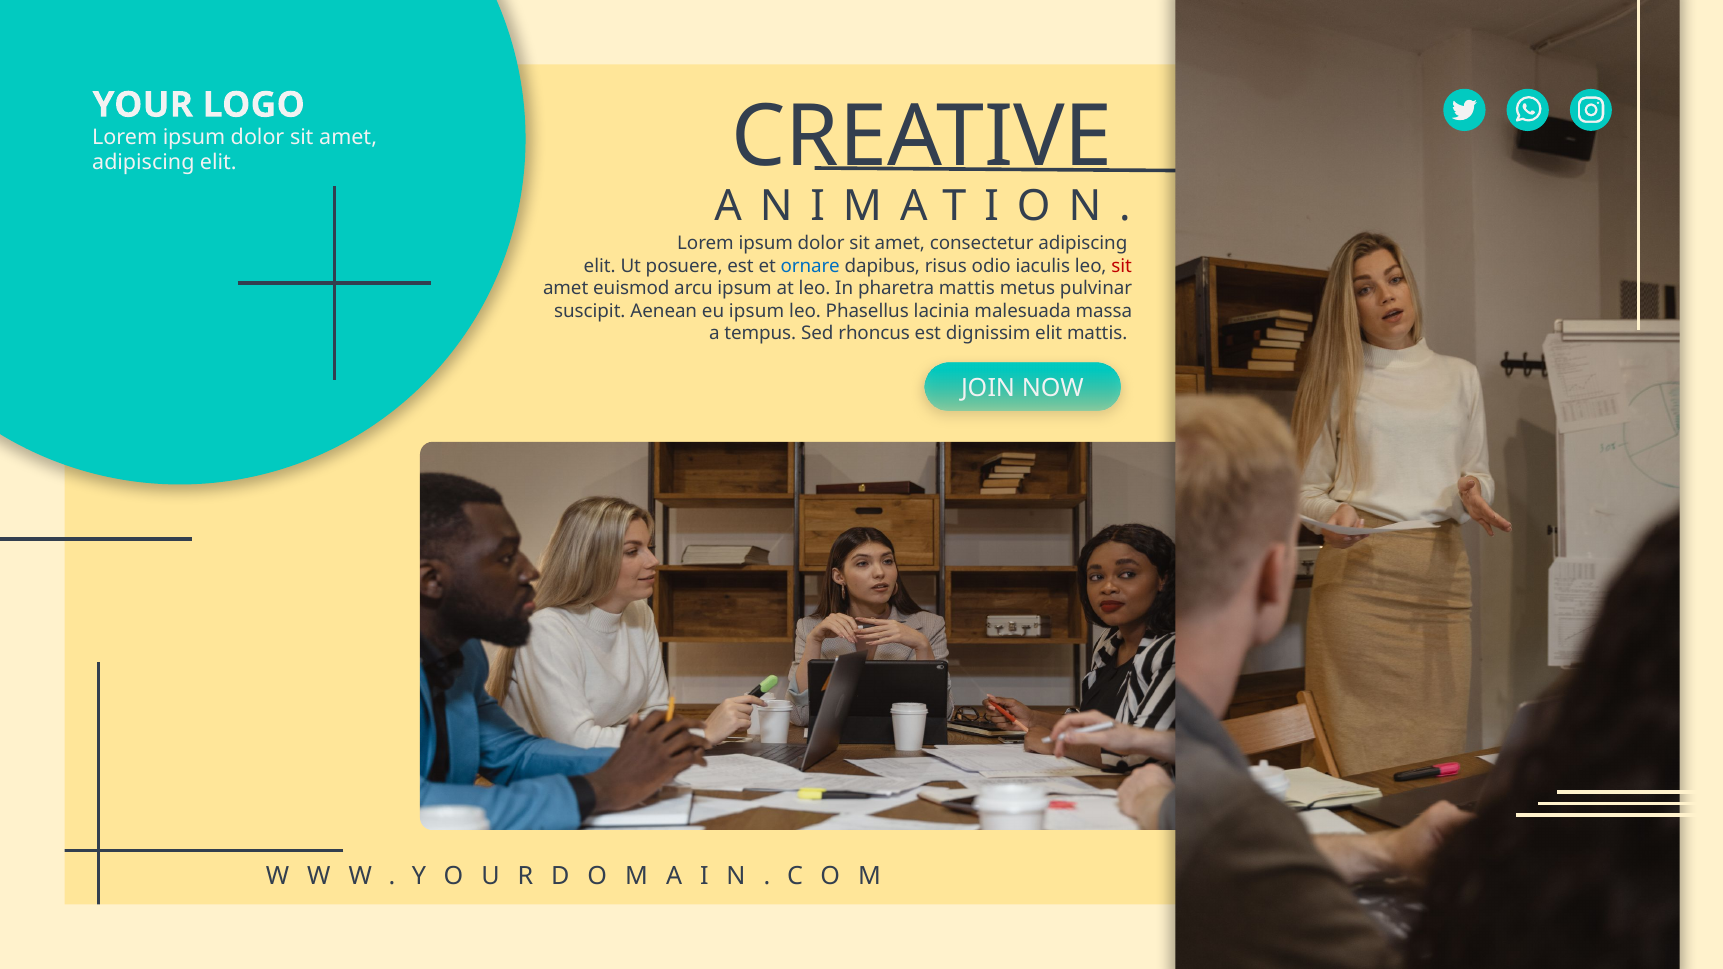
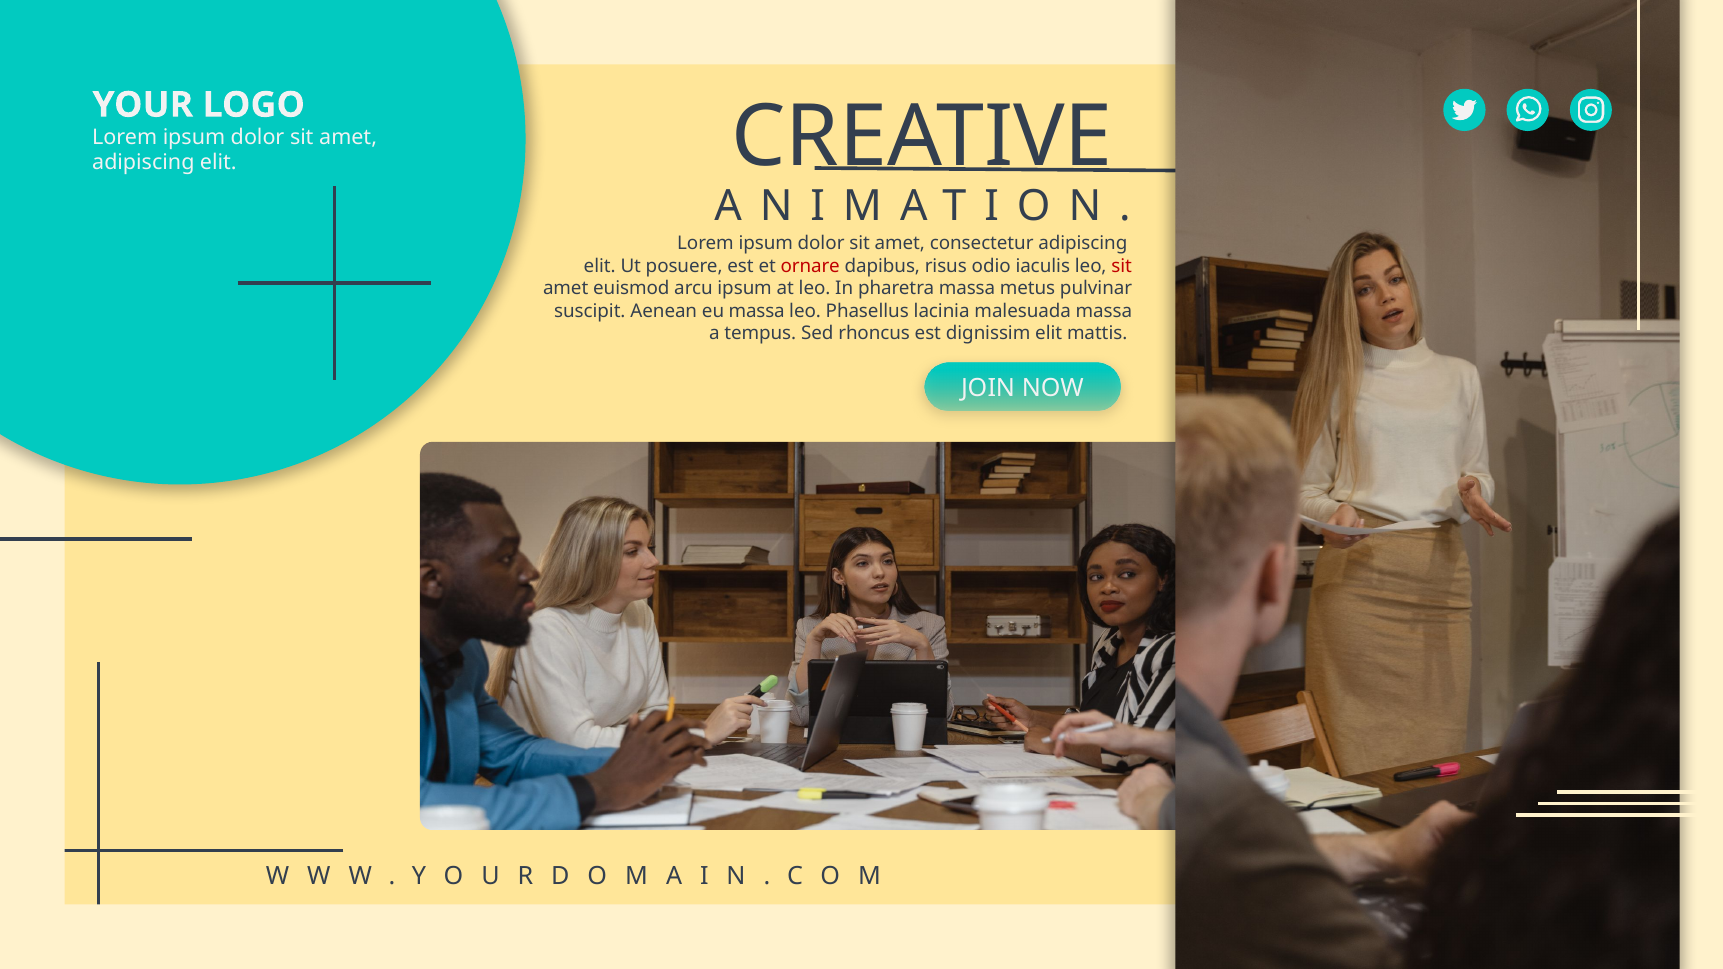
ornare colour: blue -> red (810, 266)
pharetra mattis: mattis -> massa (967, 289)
eu ipsum: ipsum -> massa (757, 311)
